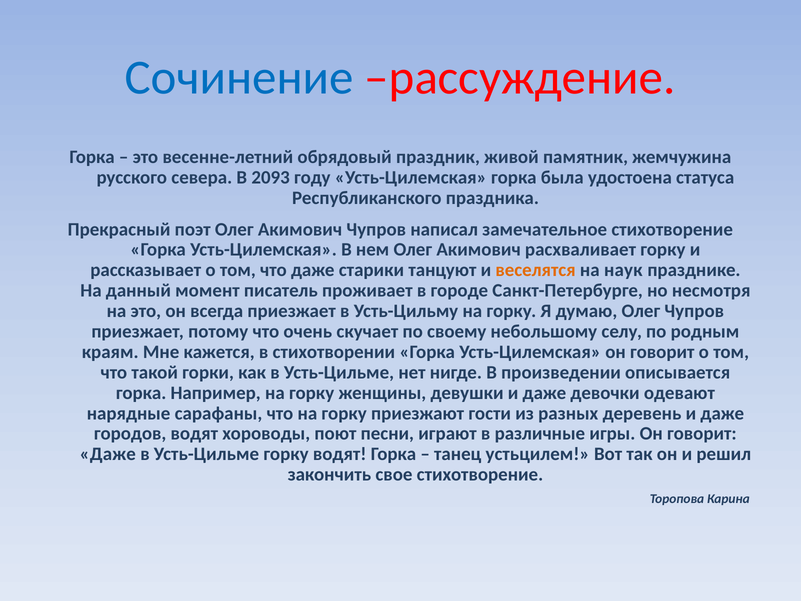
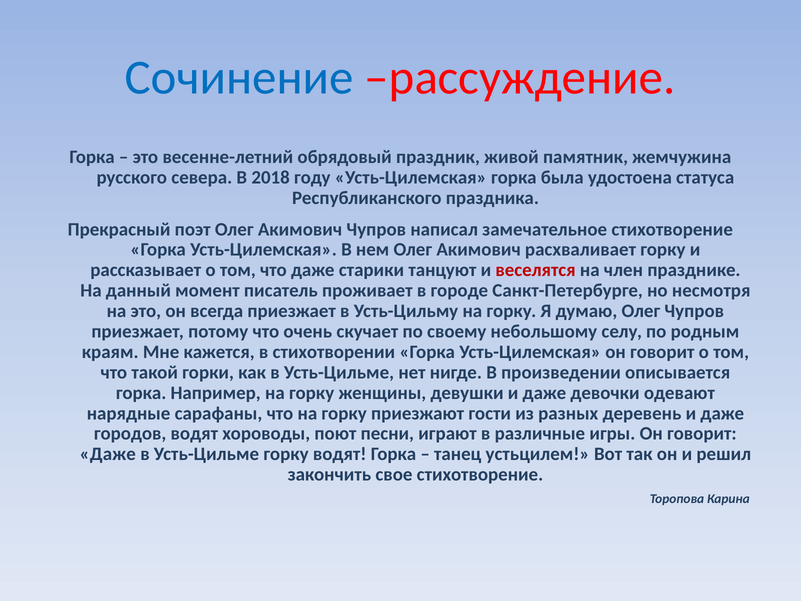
2093: 2093 -> 2018 (271, 177)
веселятся colour: orange -> red (536, 270)
наук: наук -> член (623, 270)
